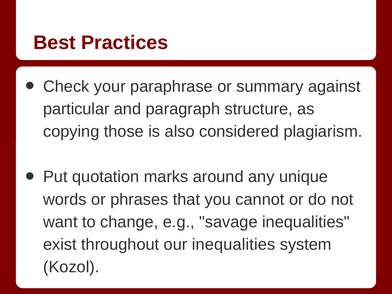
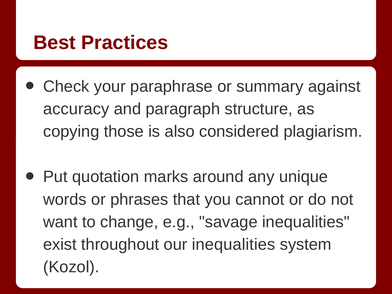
particular: particular -> accuracy (76, 109)
